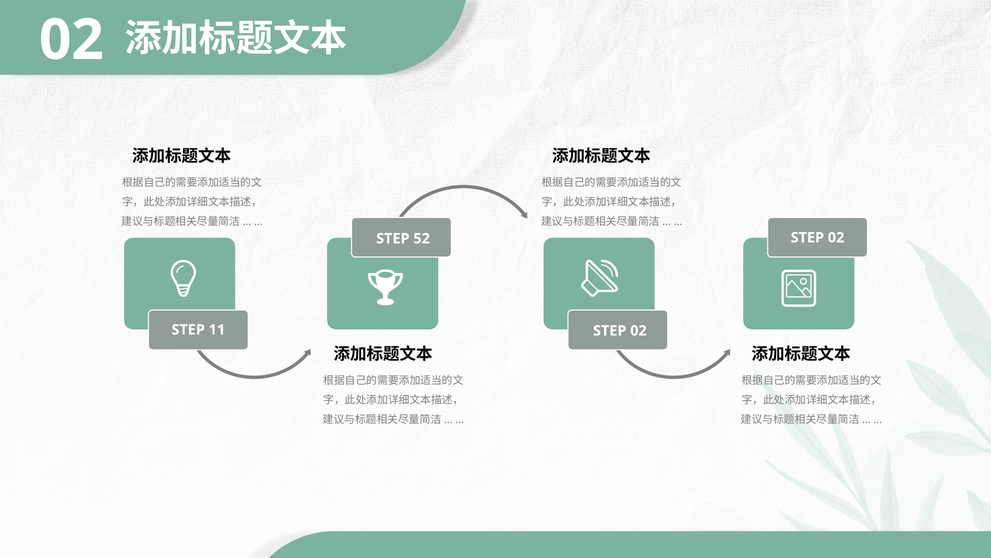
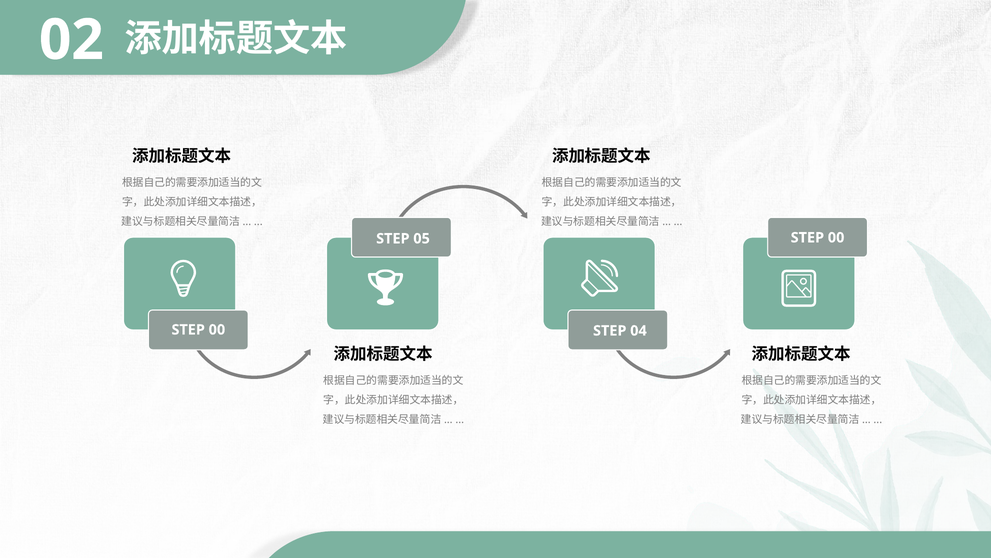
02: 02 -> 00 (836, 237)
52: 52 -> 05 (422, 238)
11: 11 -> 00 (217, 329)
02: 02 -> 04 (638, 330)
